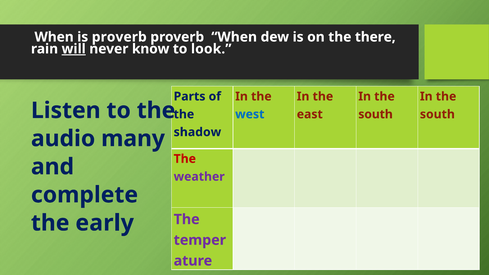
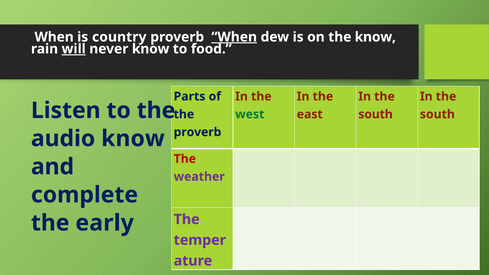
is proverb: proverb -> country (119, 37)
When underline: none -> present (234, 37)
the there: there -> know (375, 37)
look: look -> food (211, 49)
west colour: blue -> green (250, 114)
shadow: shadow -> proverb (197, 132)
audio many: many -> know (133, 139)
